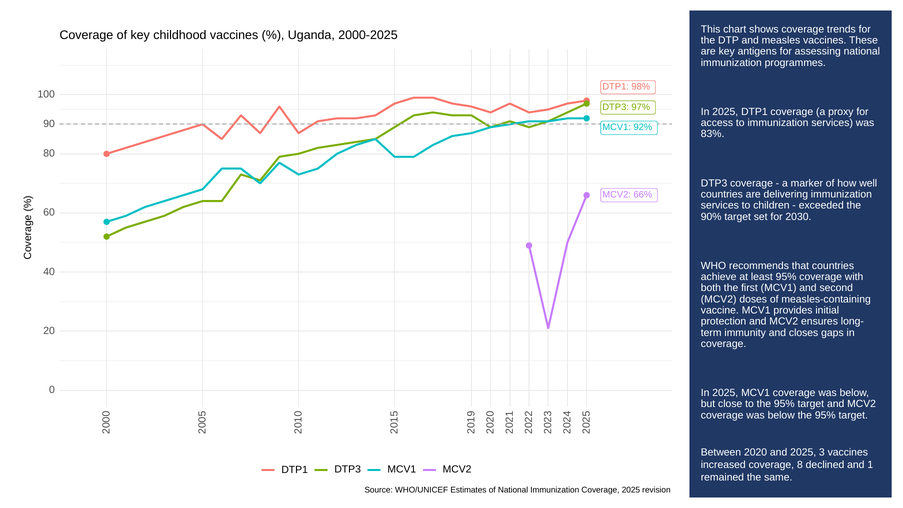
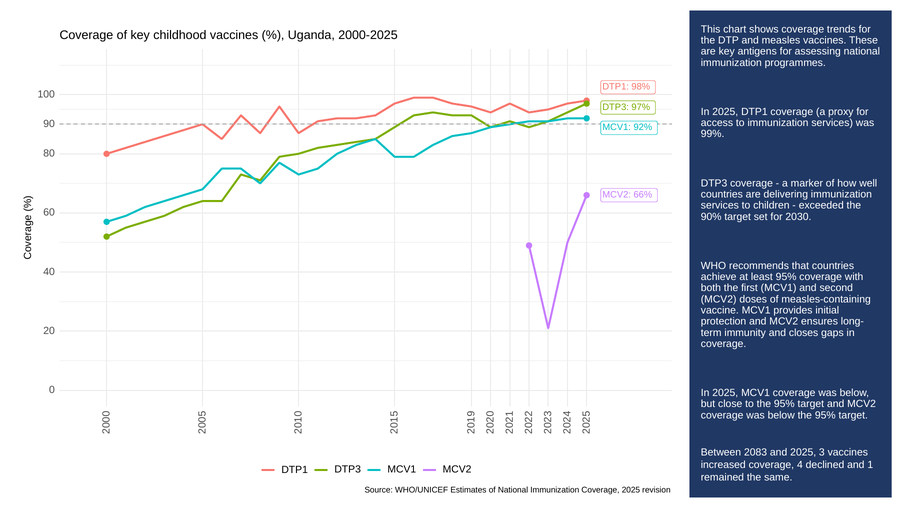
83%: 83% -> 99% (713, 134)
2020: 2020 -> 2083 (756, 452)
coverage 8: 8 -> 4 (800, 465)
